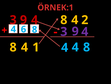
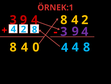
6: 6 -> 2 (23, 29)
1: 1 -> 0 (36, 47)
